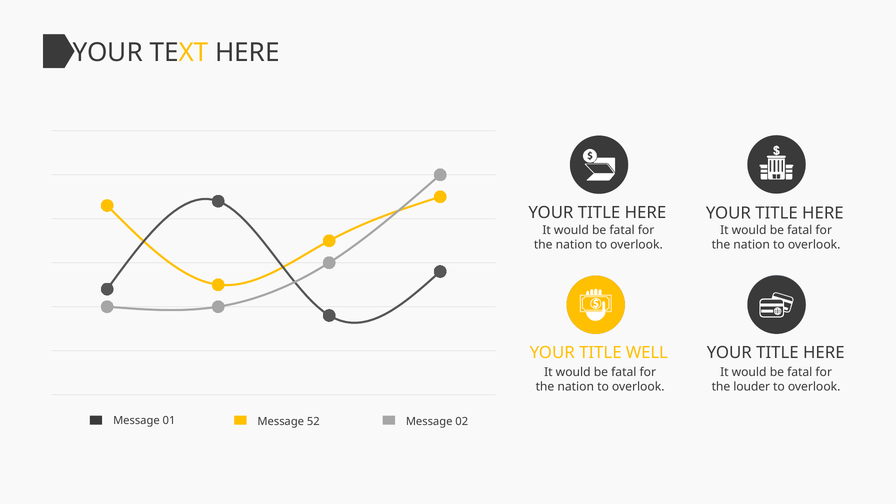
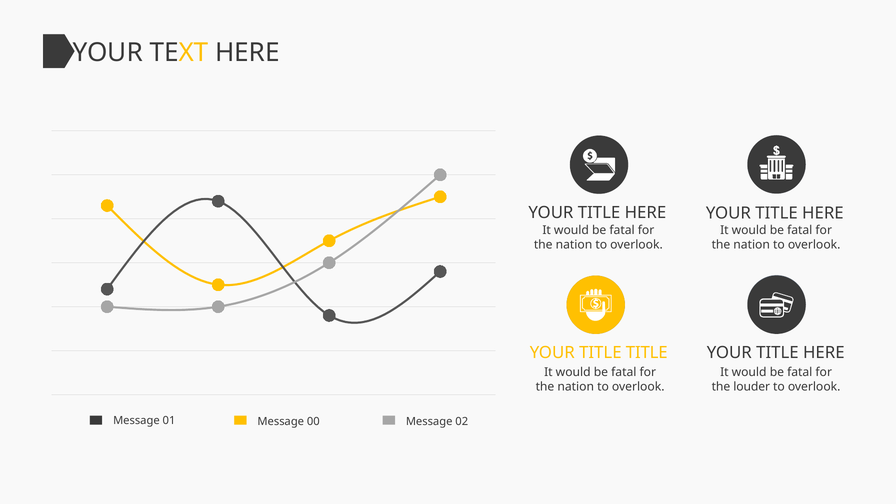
TITLE WELL: WELL -> TITLE (647, 353)
52: 52 -> 00 (313, 421)
